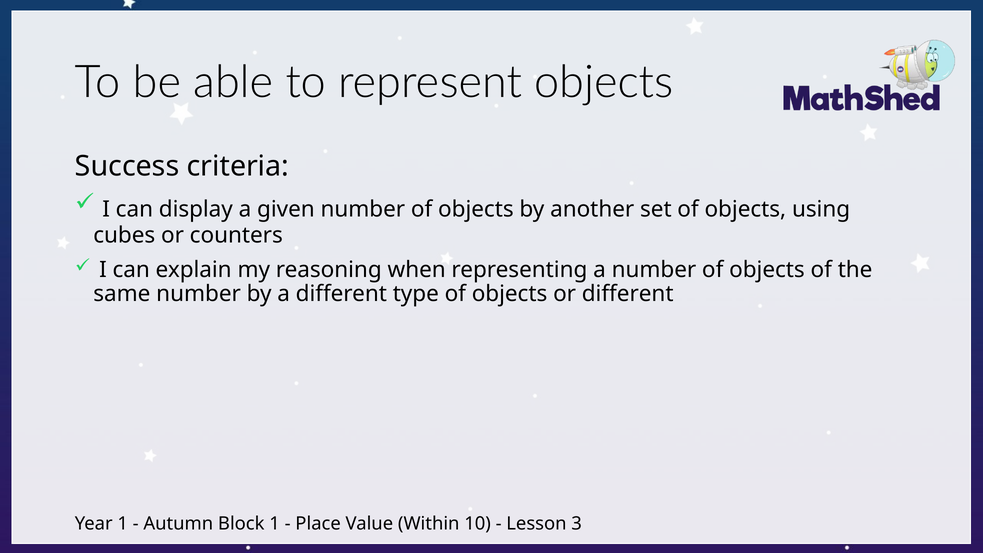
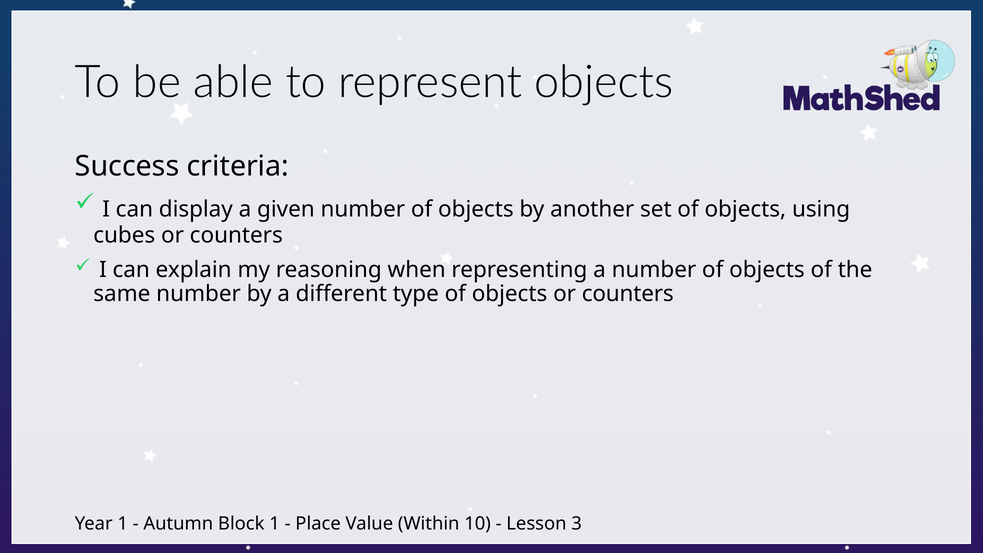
objects or different: different -> counters (628, 294)
